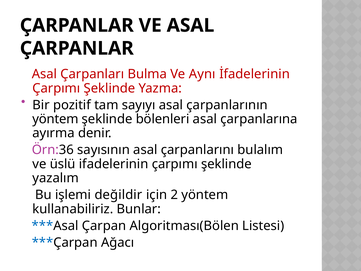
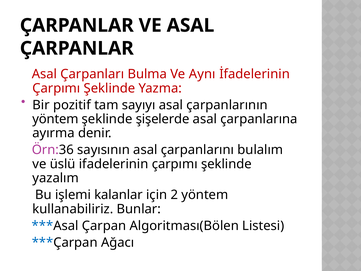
bölenleri: bölenleri -> şişelerde (163, 119)
değildir: değildir -> kalanlar (119, 195)
